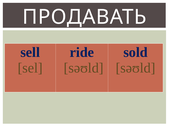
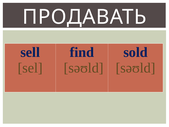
ride: ride -> find (82, 52)
